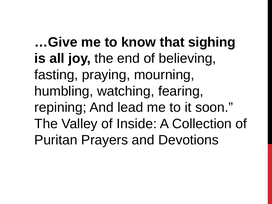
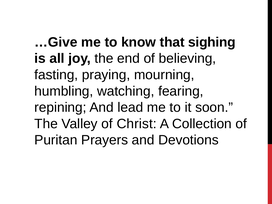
Inside: Inside -> Christ (137, 124)
